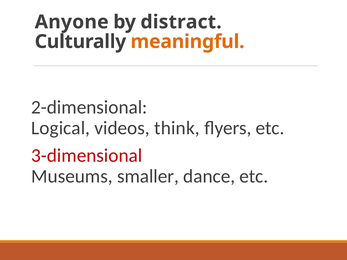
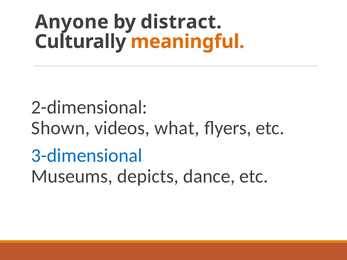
Logical: Logical -> Shown (61, 128)
think: think -> what (177, 128)
3-dimensional colour: red -> blue (87, 156)
smaller: smaller -> depicts (148, 176)
